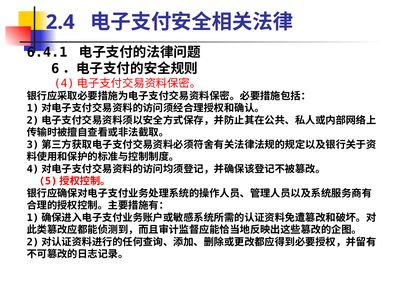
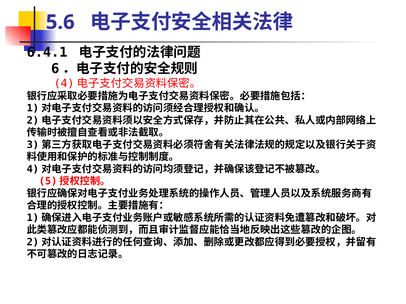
2.4: 2.4 -> 5.6 (60, 22)
